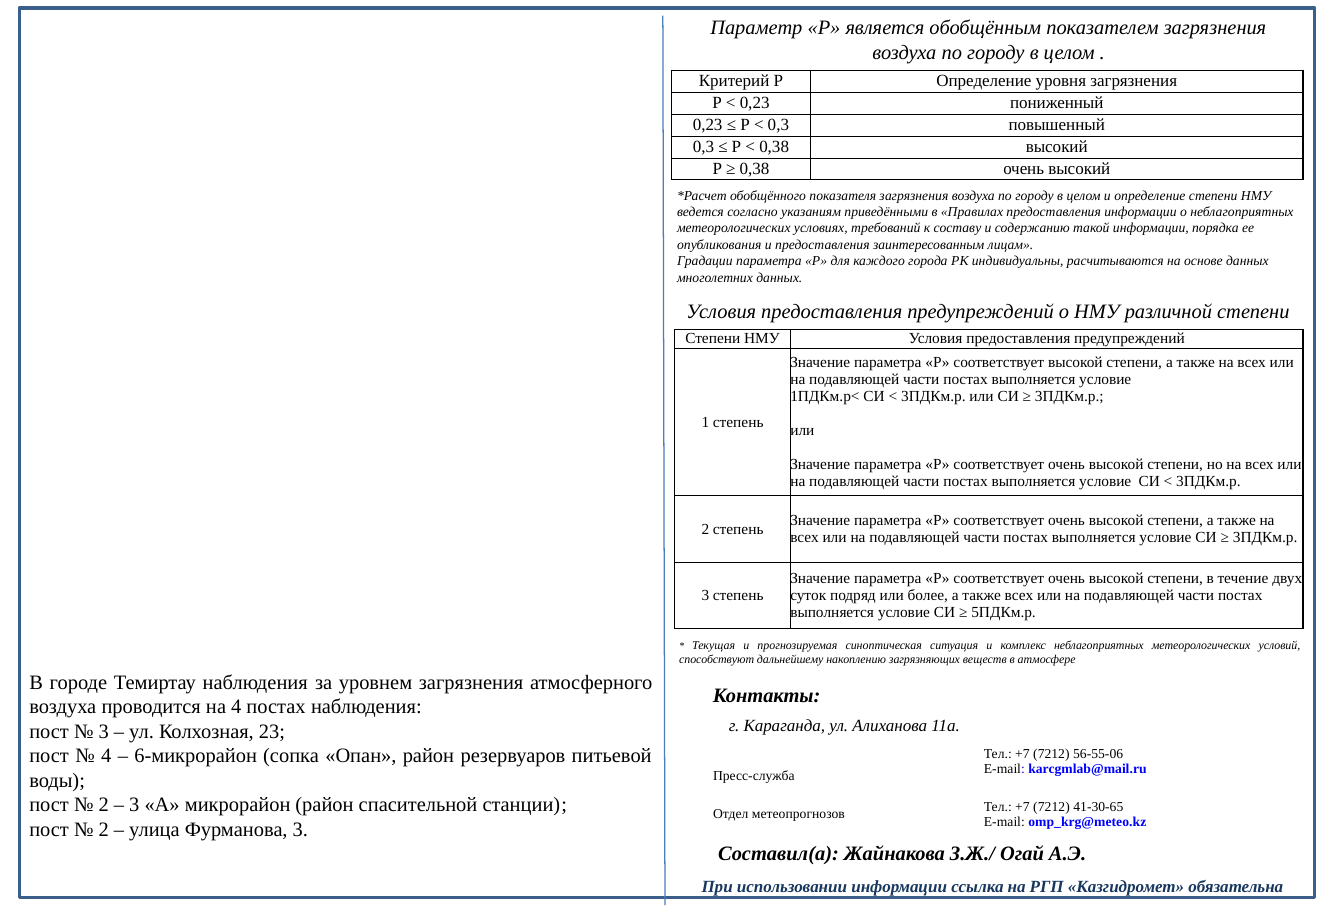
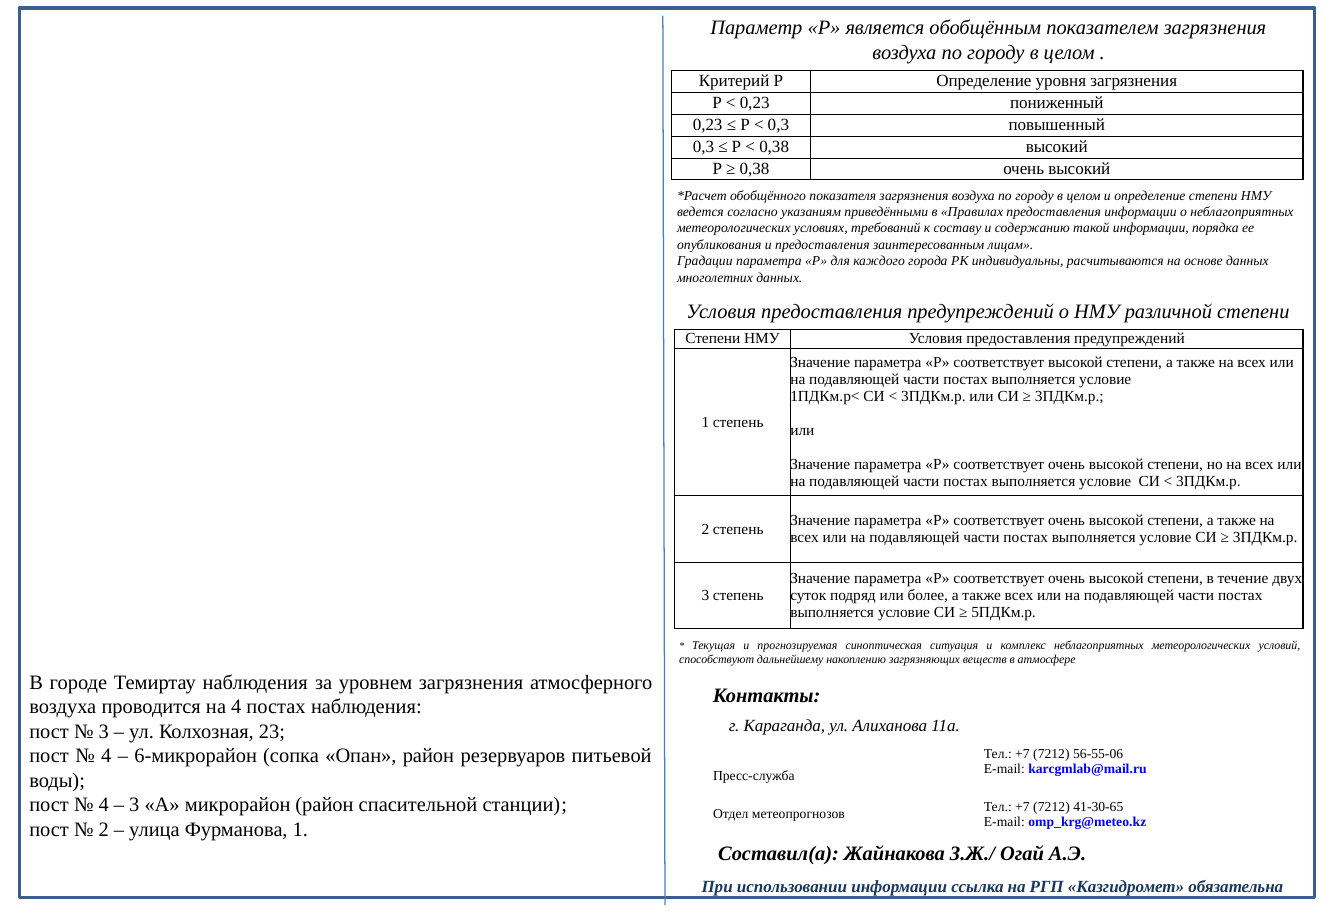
2: 2 -> 4 (104, 805)
Фурманова 3: 3 -> 1 (300, 829)
